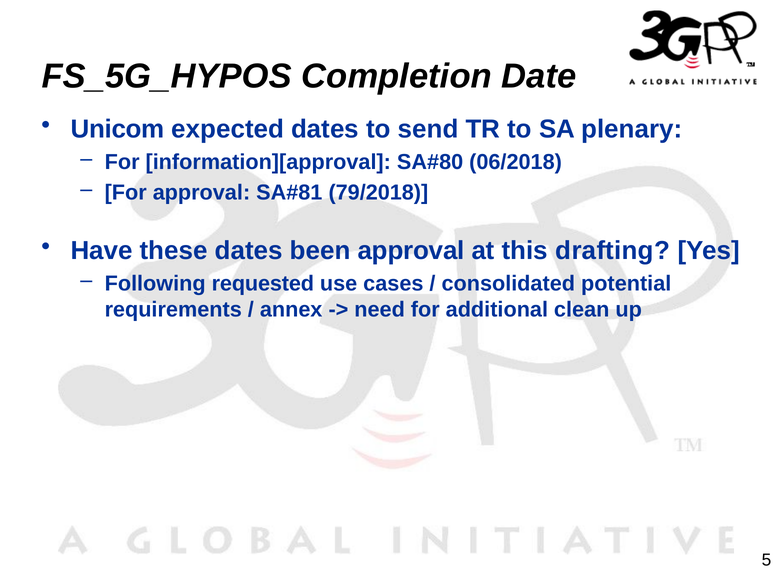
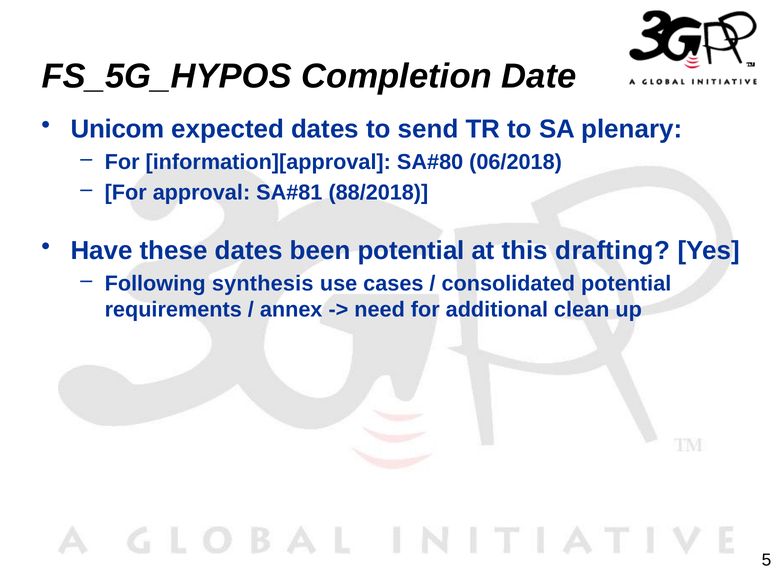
79/2018: 79/2018 -> 88/2018 (378, 192)
been approval: approval -> potential (411, 250)
requested: requested -> synthesis (263, 283)
